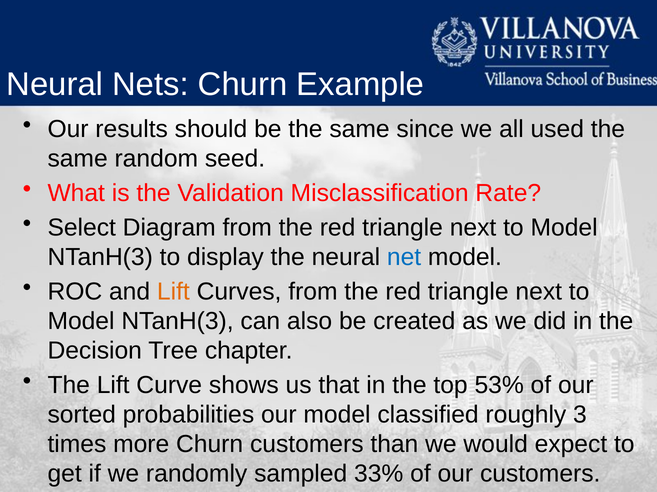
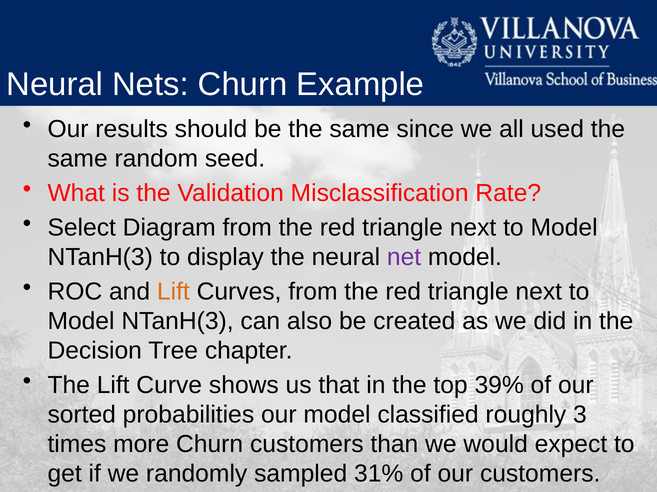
net colour: blue -> purple (404, 257)
53%: 53% -> 39% (499, 386)
33%: 33% -> 31% (379, 474)
